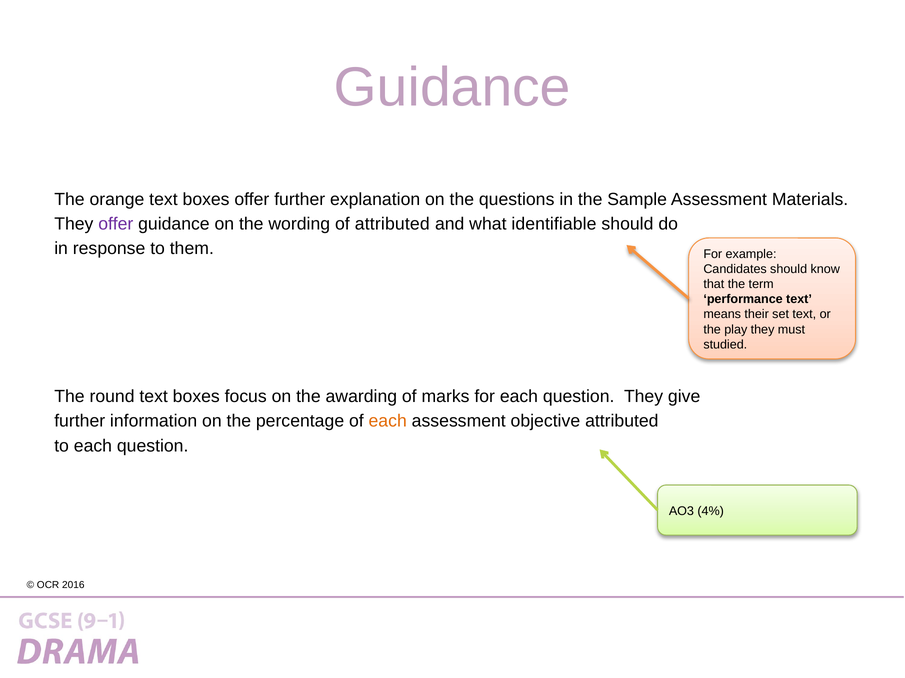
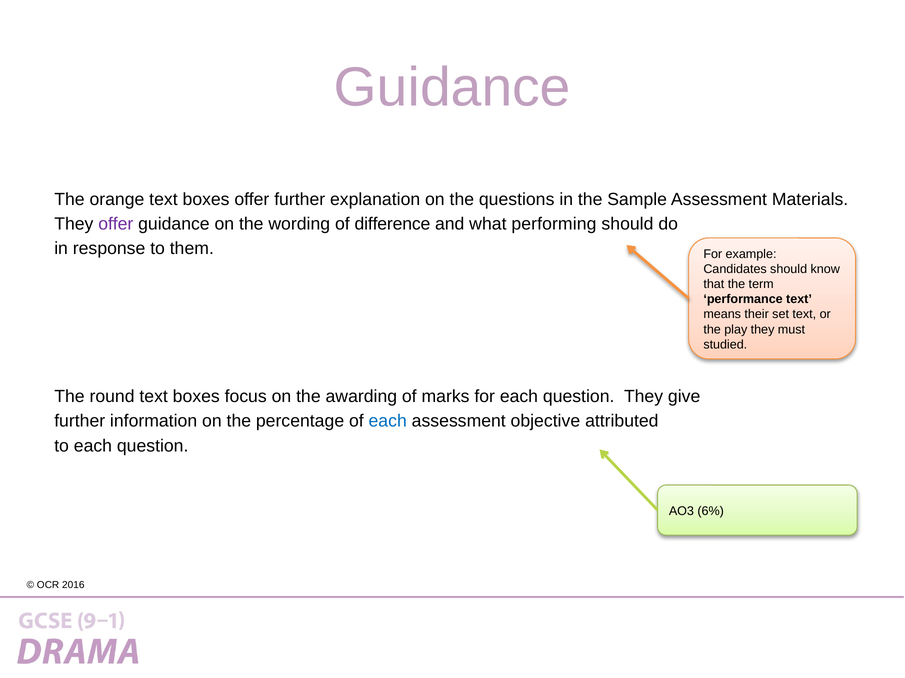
of attributed: attributed -> difference (392, 224)
identifiable: identifiable -> performing (554, 224)
each colour: orange -> blue (388, 422)
4%: 4% -> 6% (711, 512)
